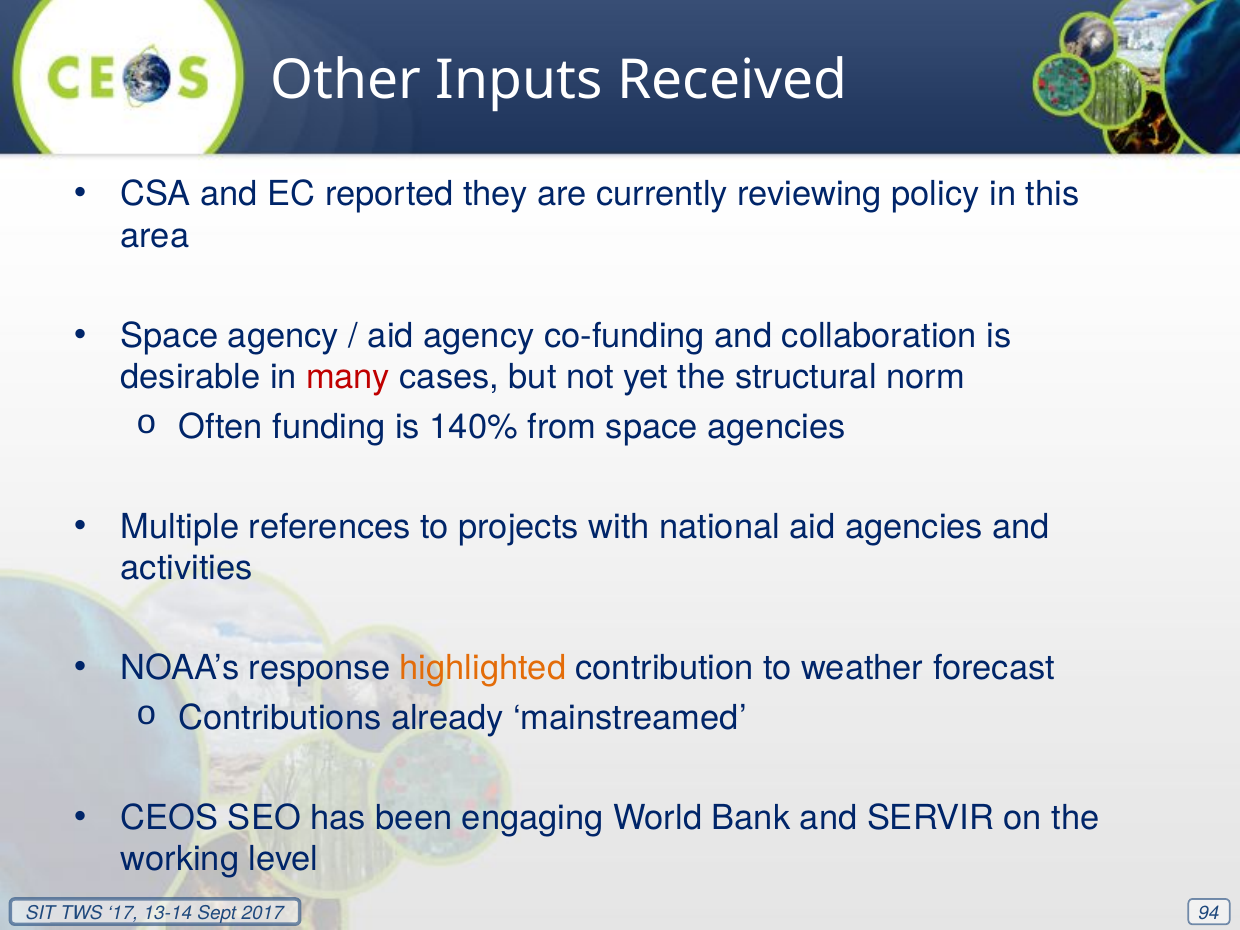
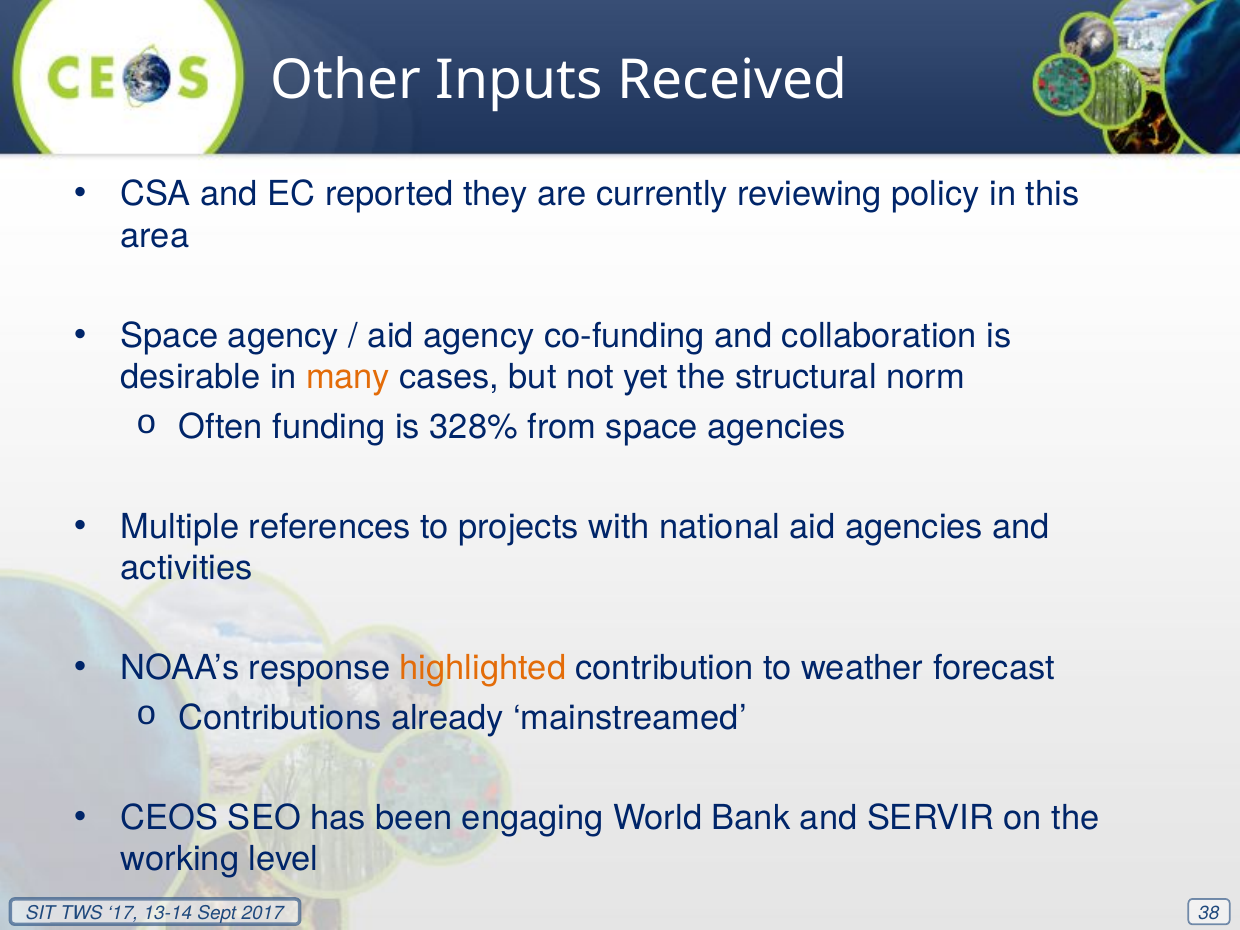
many colour: red -> orange (348, 377)
140%: 140% -> 328% (474, 427)
94: 94 -> 38 (1209, 913)
